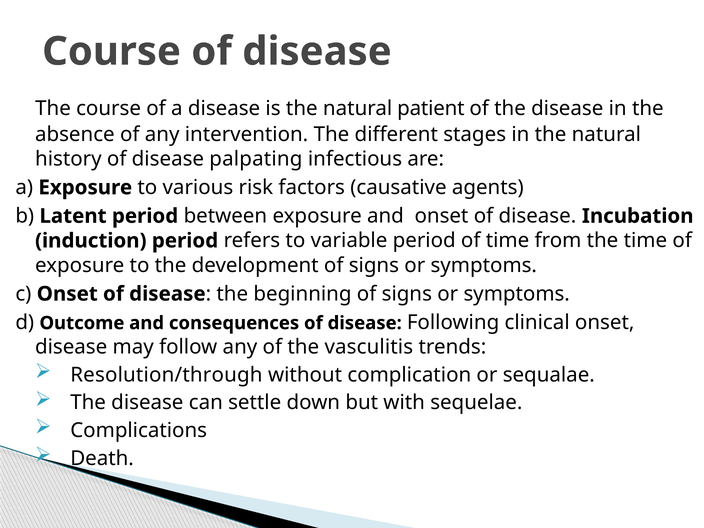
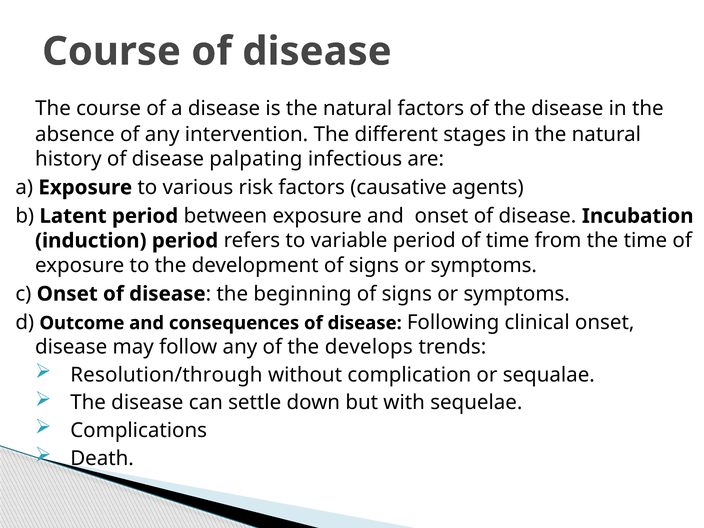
natural patient: patient -> factors (431, 109)
vasculitis: vasculitis -> develops (369, 347)
